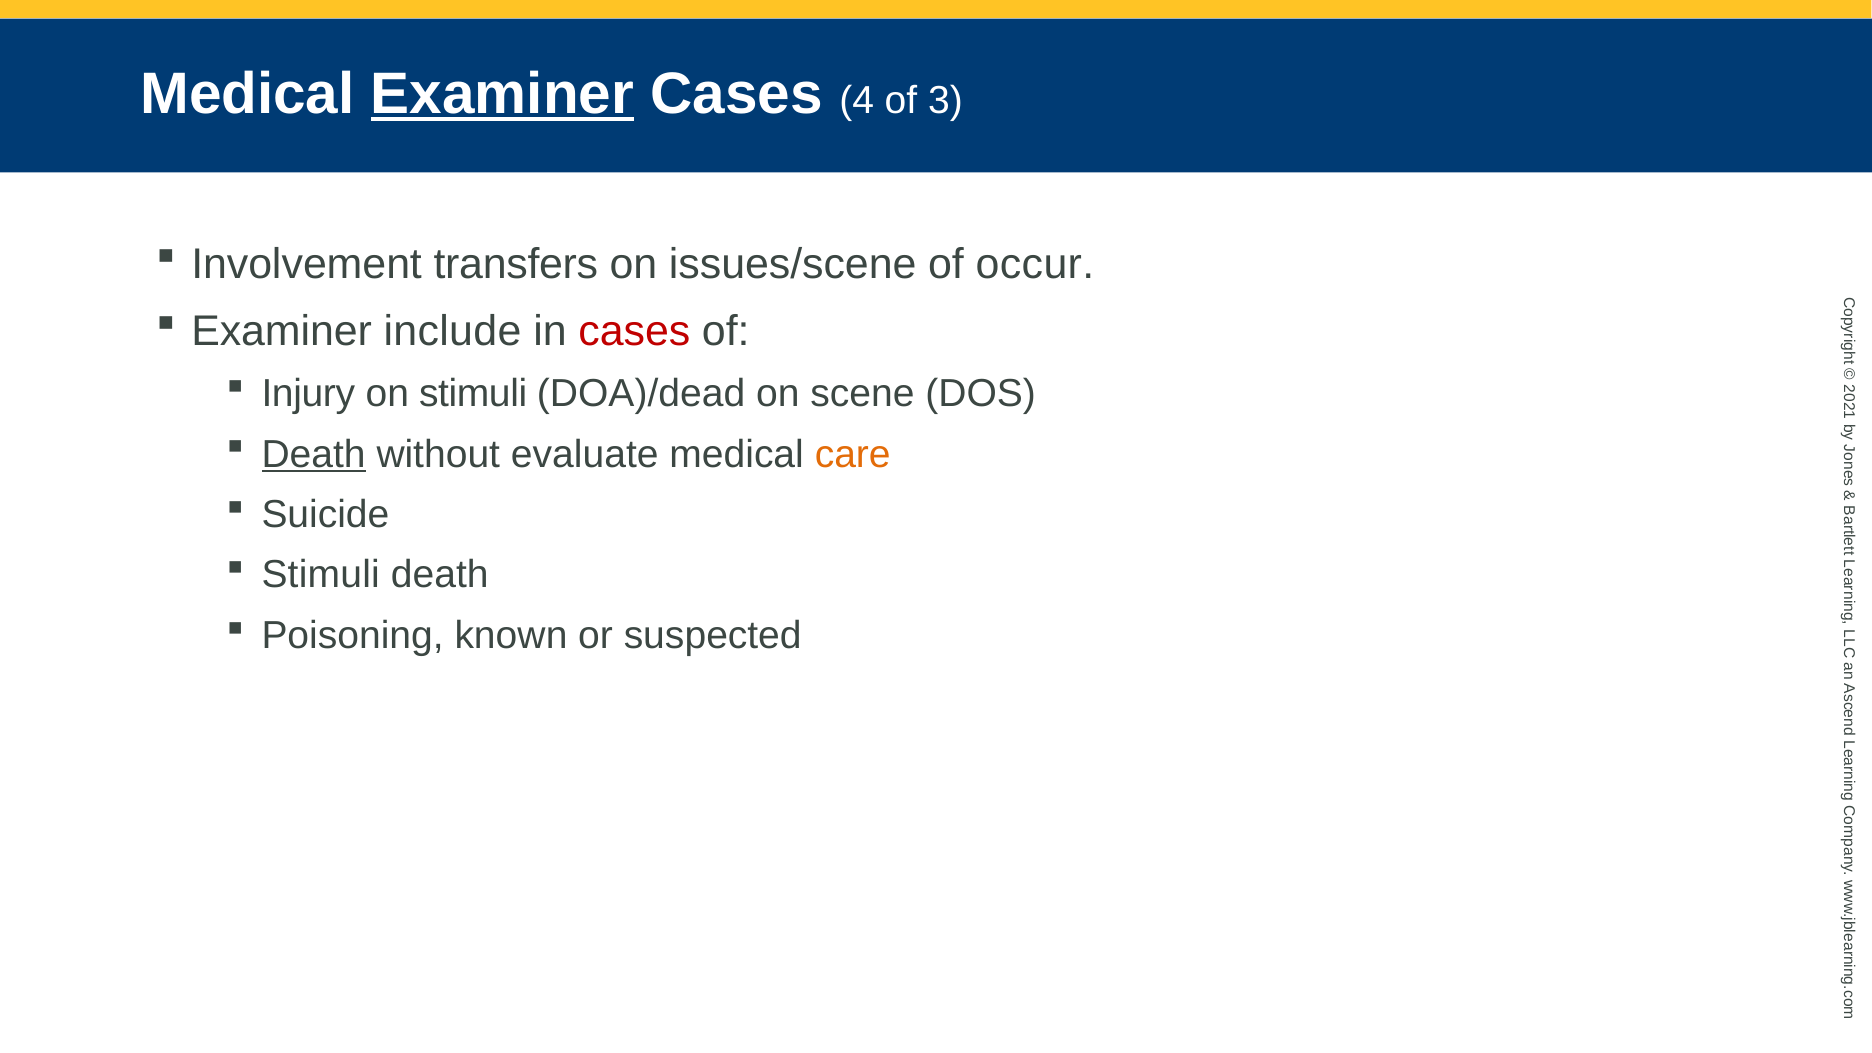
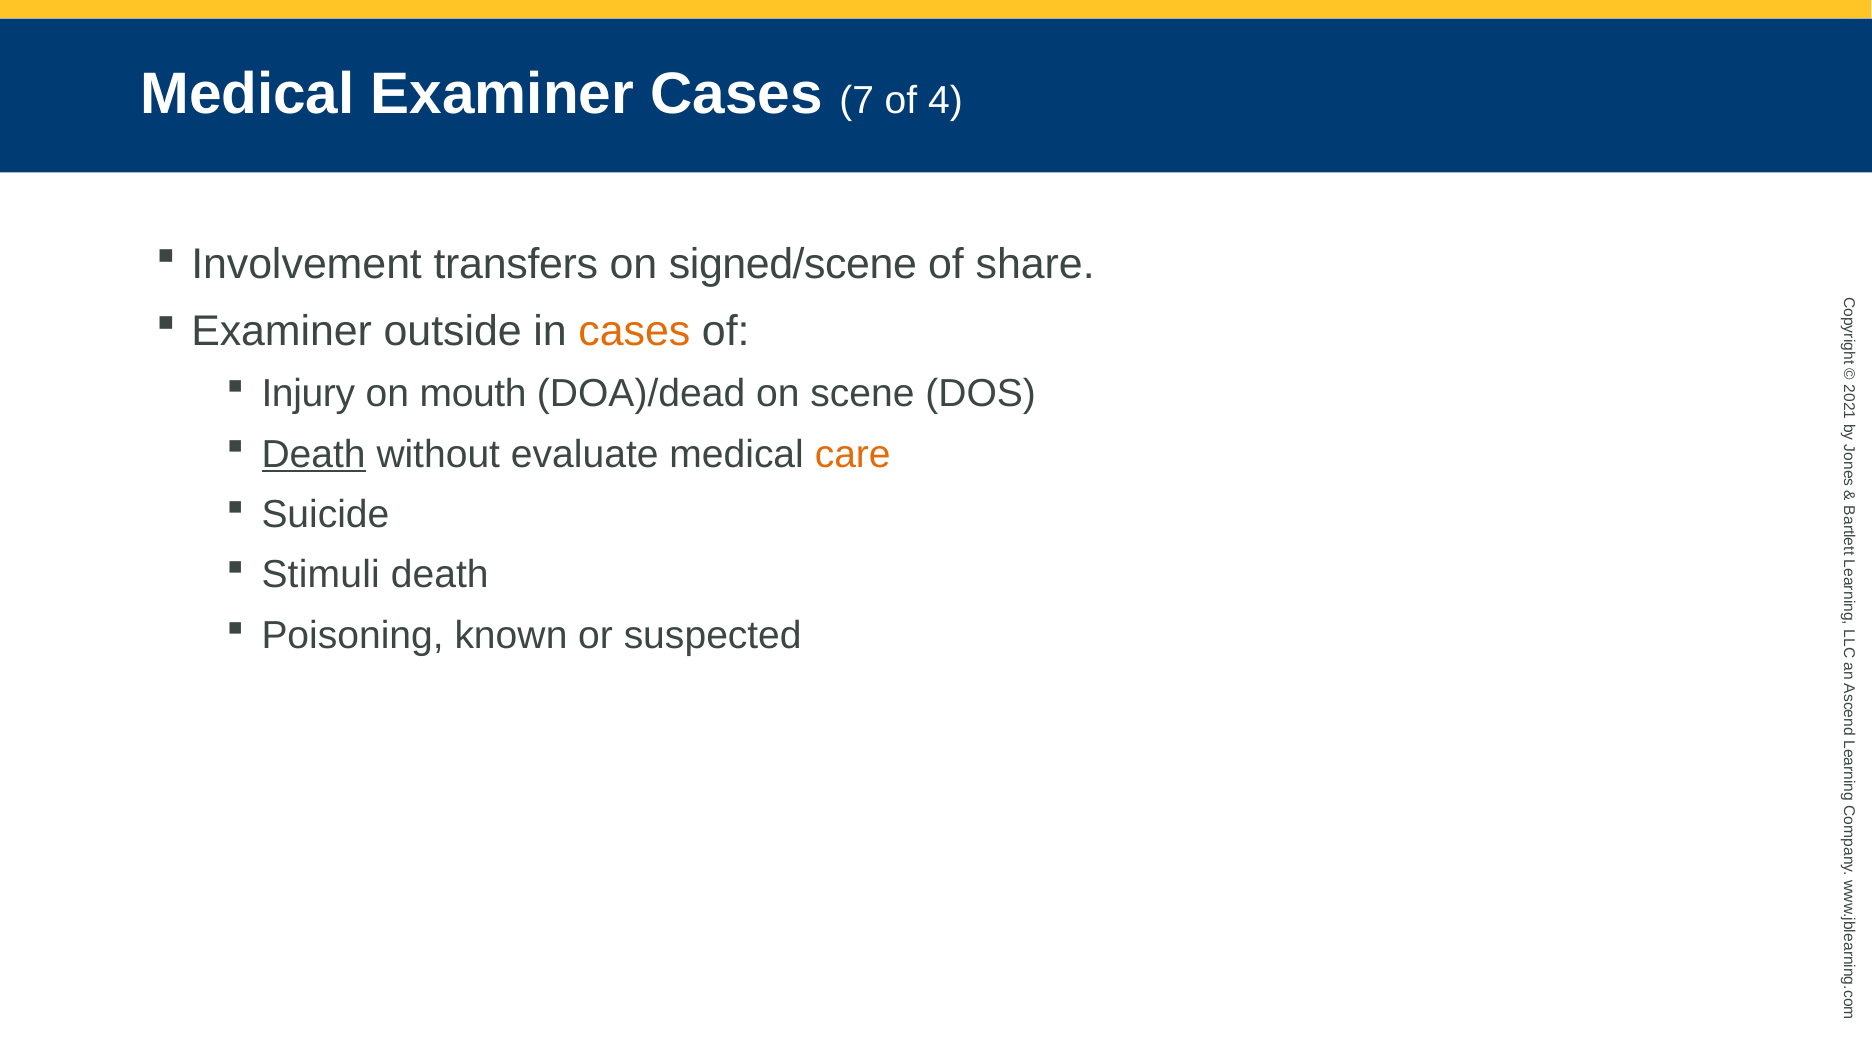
Examiner underline: present -> none (503, 94)
4: 4 -> 7 (857, 100)
3: 3 -> 4 (946, 100)
issues/scene: issues/scene -> signed/scene (793, 265)
occur: occur -> share (1035, 265)
include: include -> outside (453, 331)
cases colour: red -> orange (634, 331)
on stimuli: stimuli -> mouth (473, 394)
